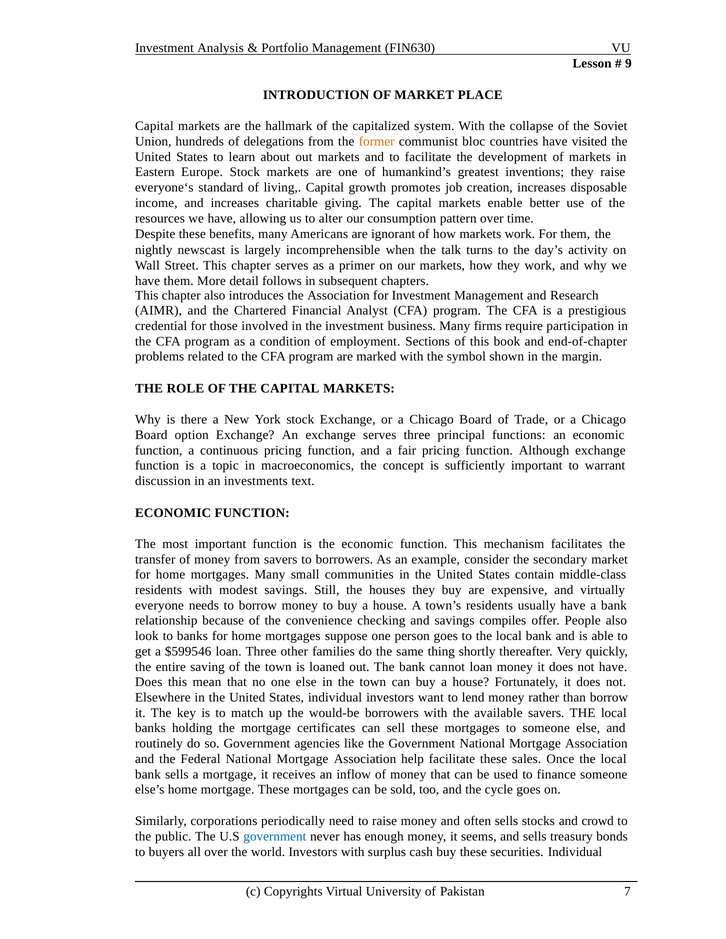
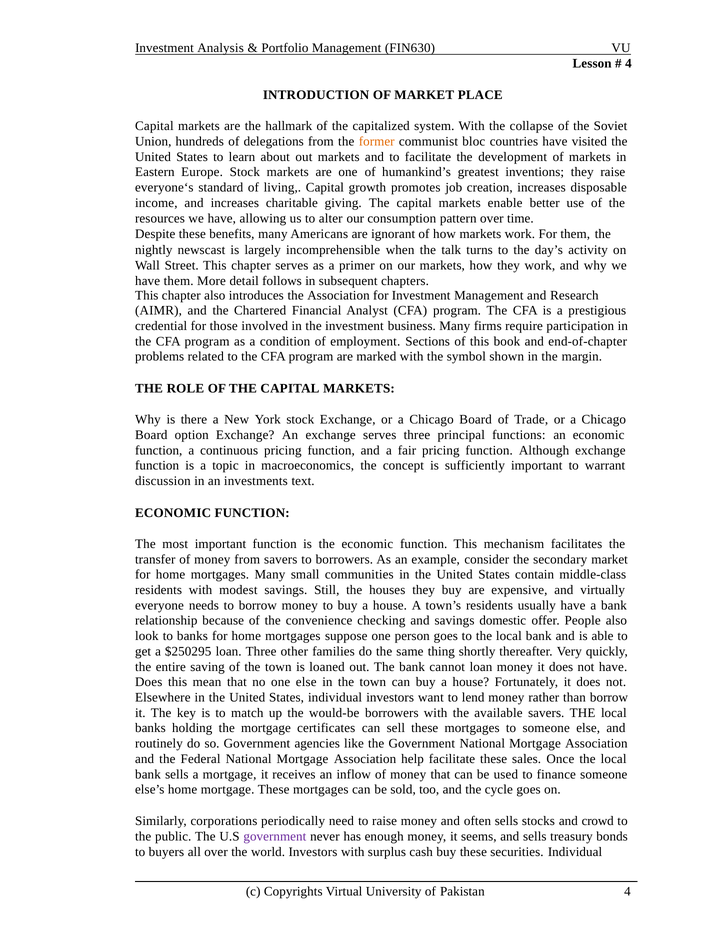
9: 9 -> 4 (628, 64)
compiles: compiles -> domestic (503, 621)
$599546: $599546 -> $250295 (188, 652)
government colour: blue -> purple (275, 837)
Pakistan 7: 7 -> 4 (627, 892)
